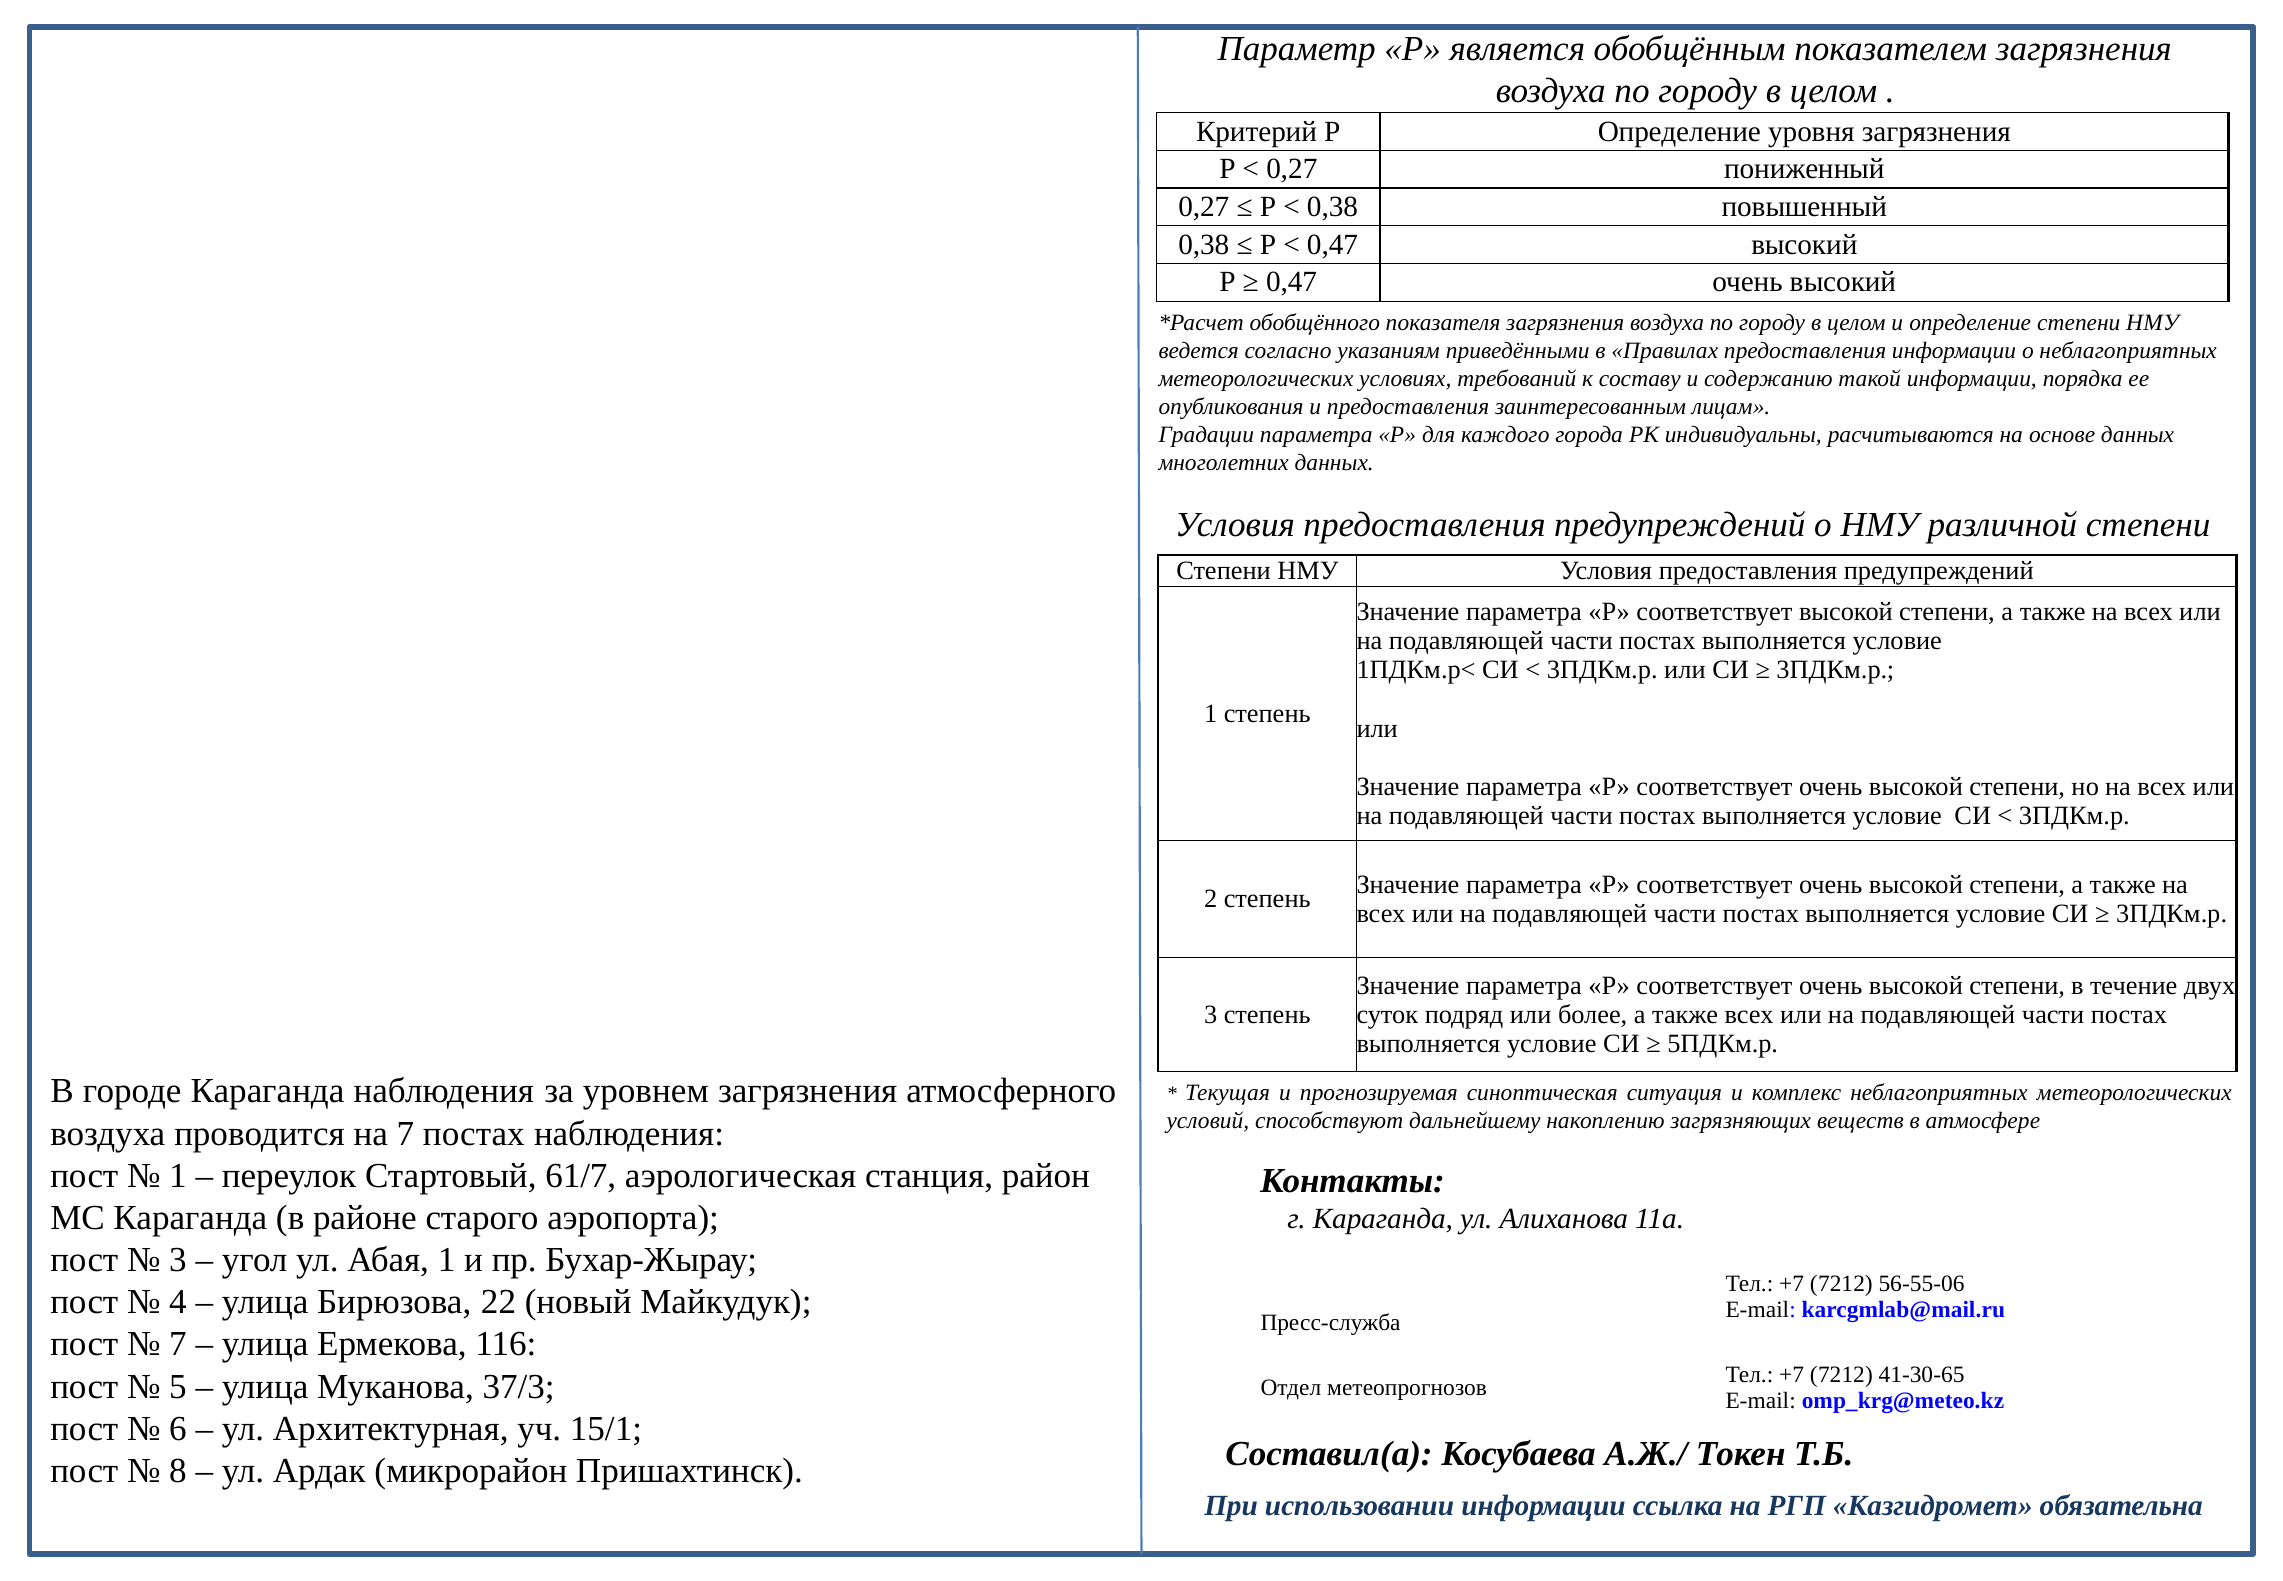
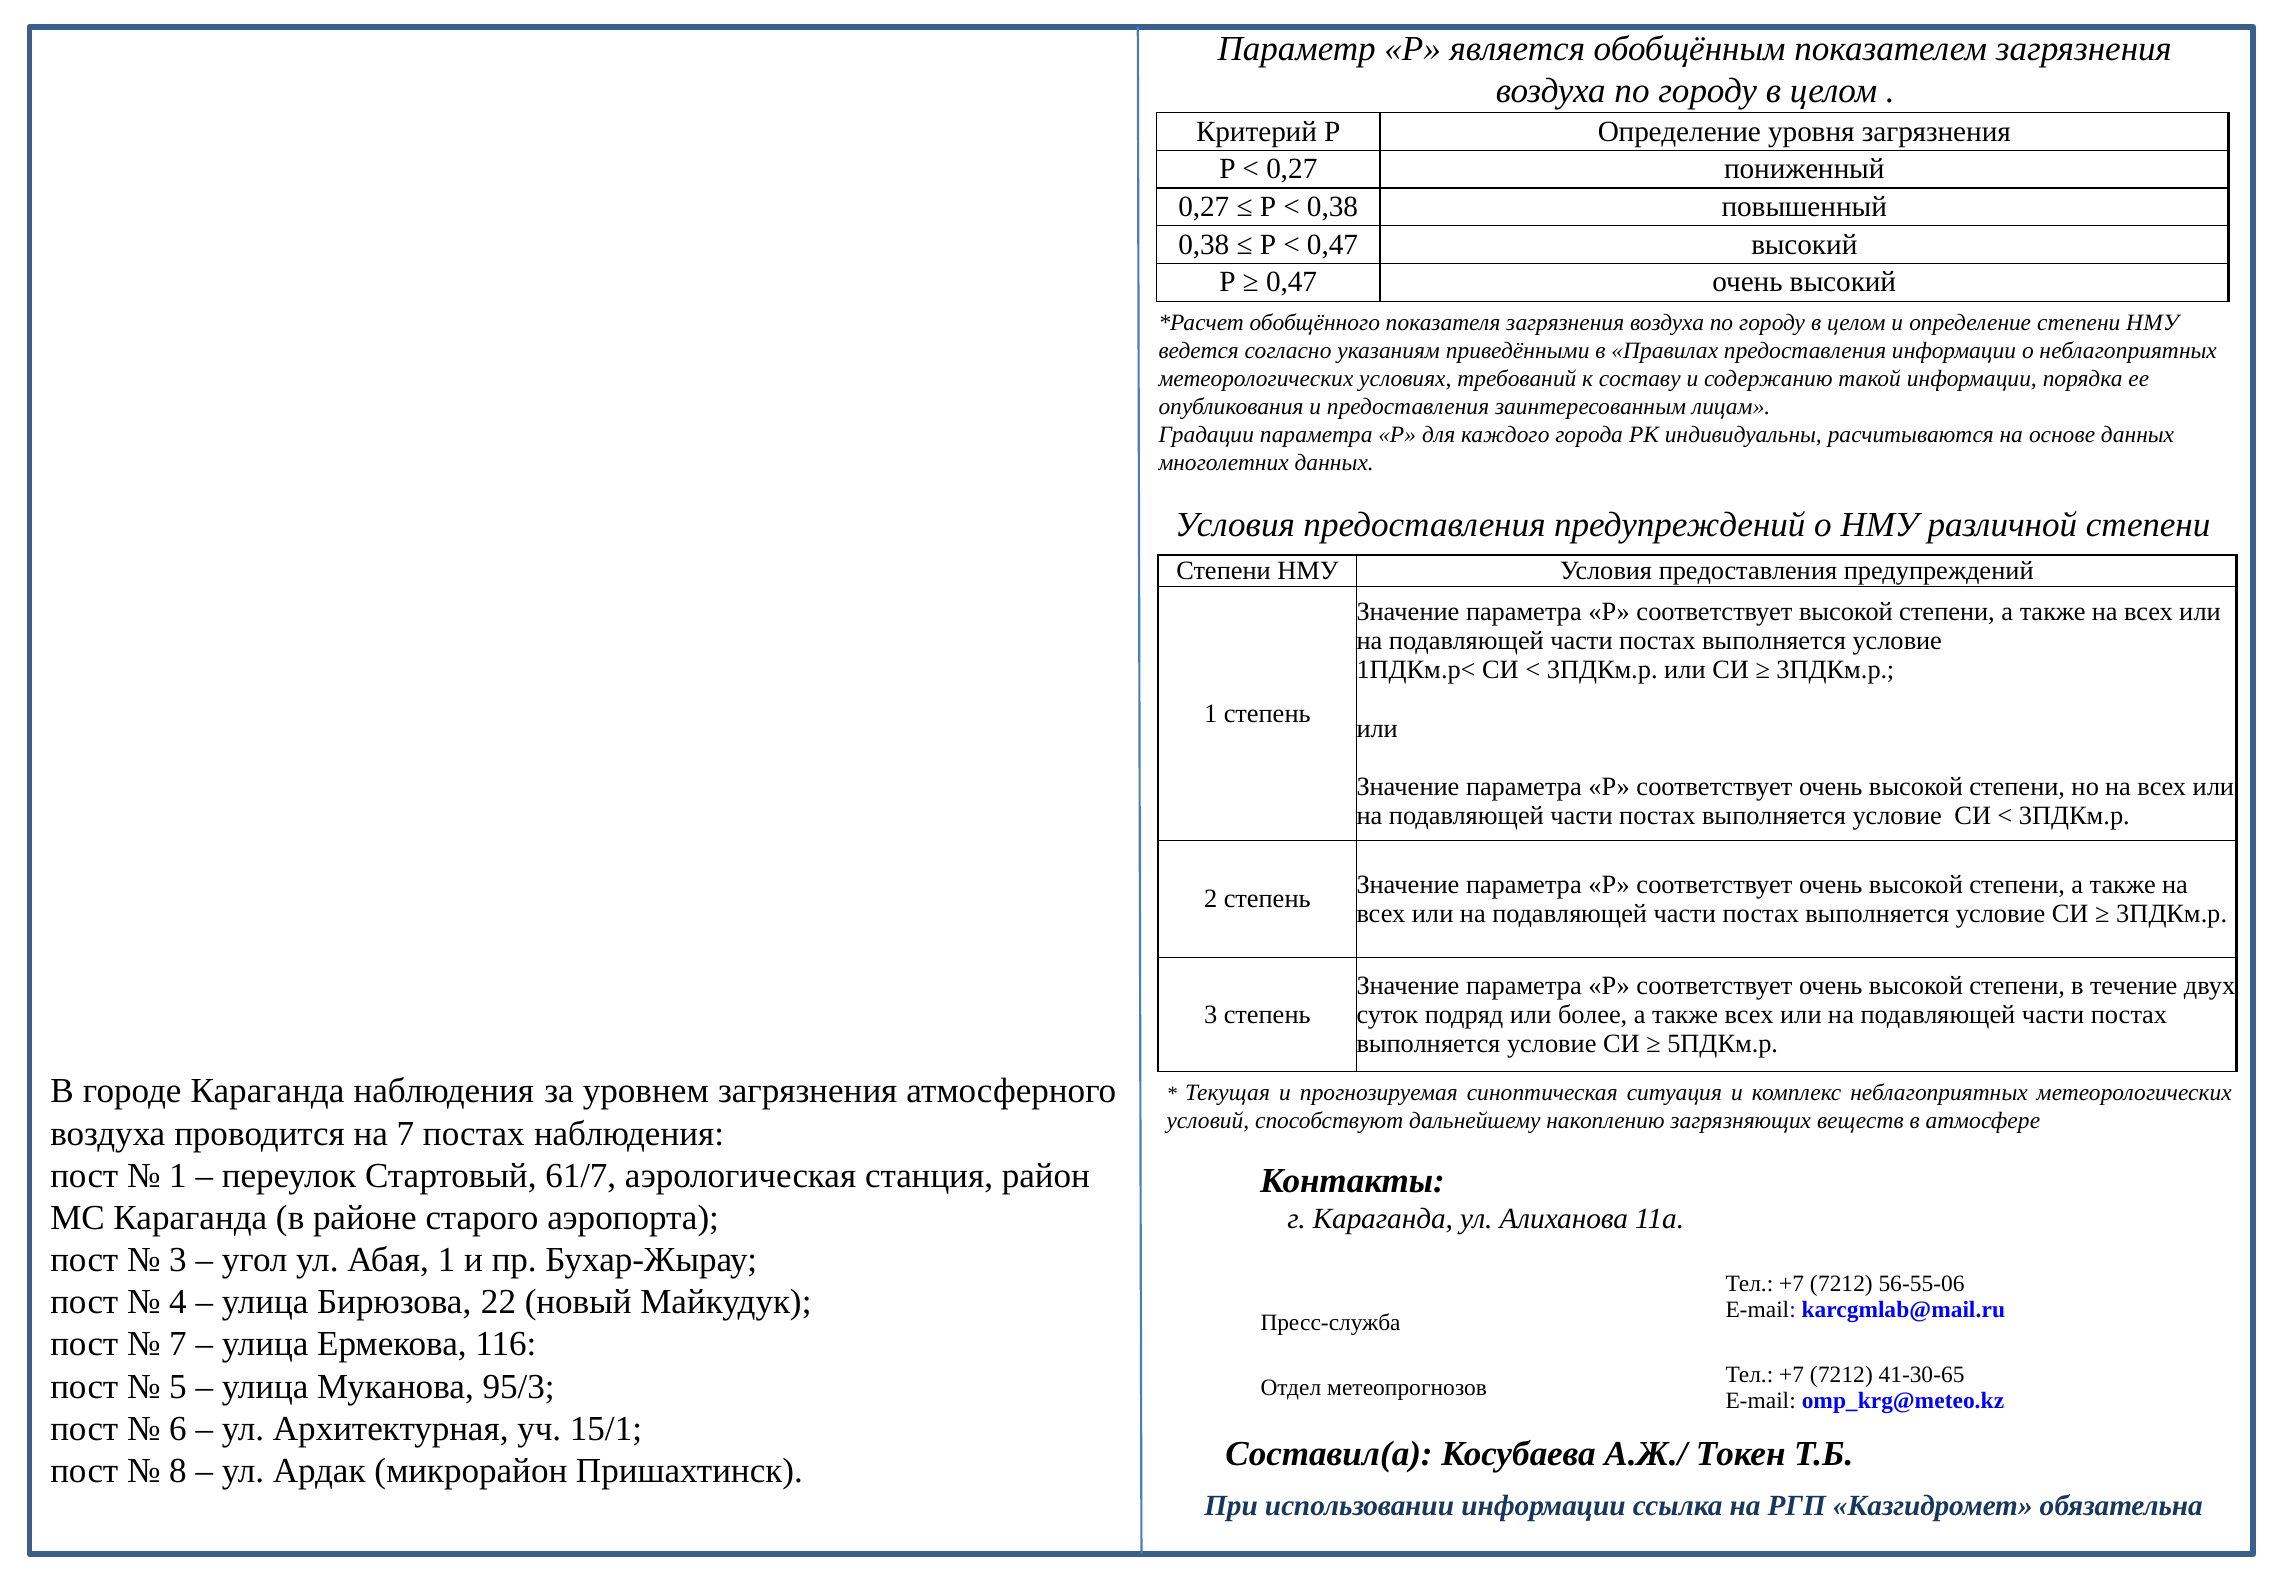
37/3: 37/3 -> 95/3 (519, 1386)
